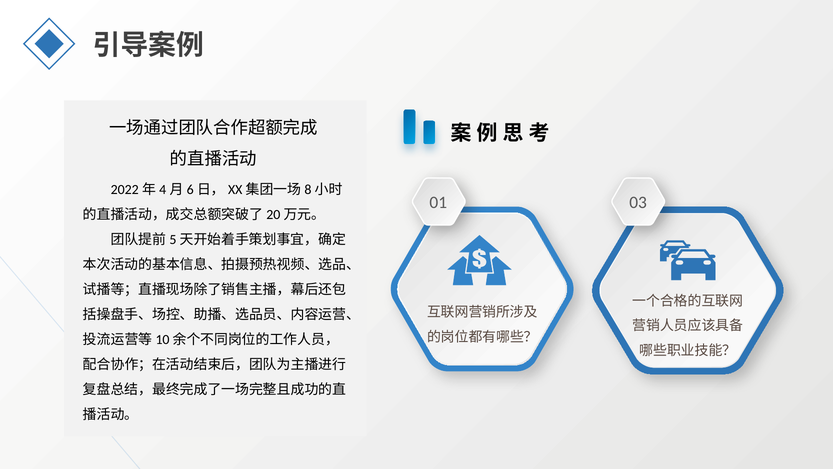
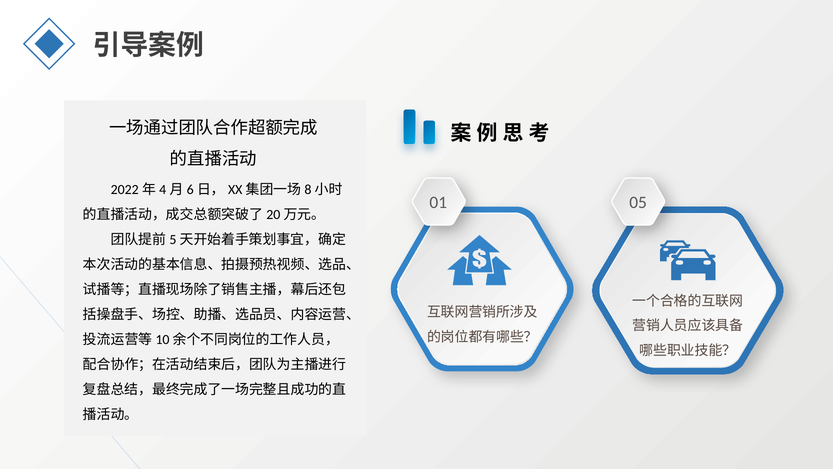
03: 03 -> 05 (638, 202)
